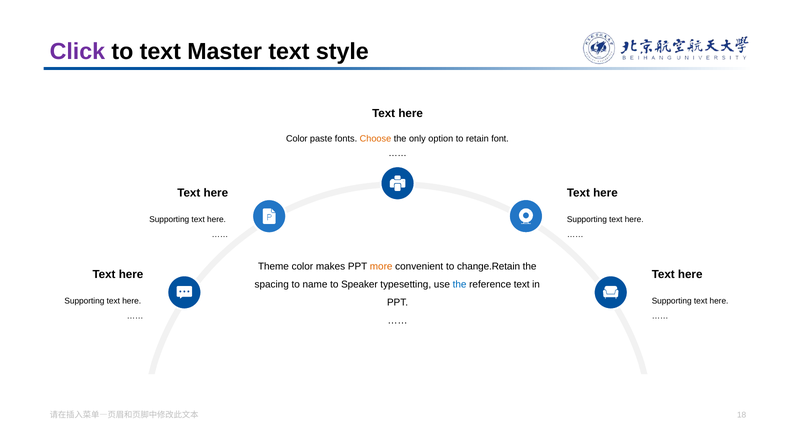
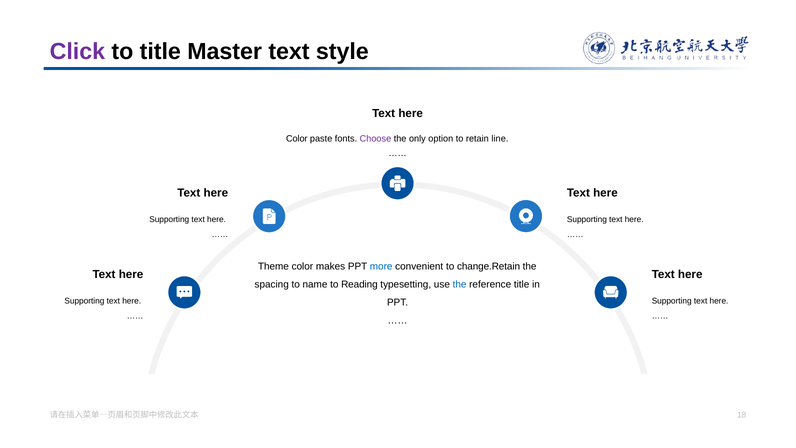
to text: text -> title (160, 51)
Choose colour: orange -> purple (375, 139)
font: font -> line (500, 139)
more colour: orange -> blue (381, 267)
Speaker: Speaker -> Reading (359, 284)
reference text: text -> title (522, 284)
